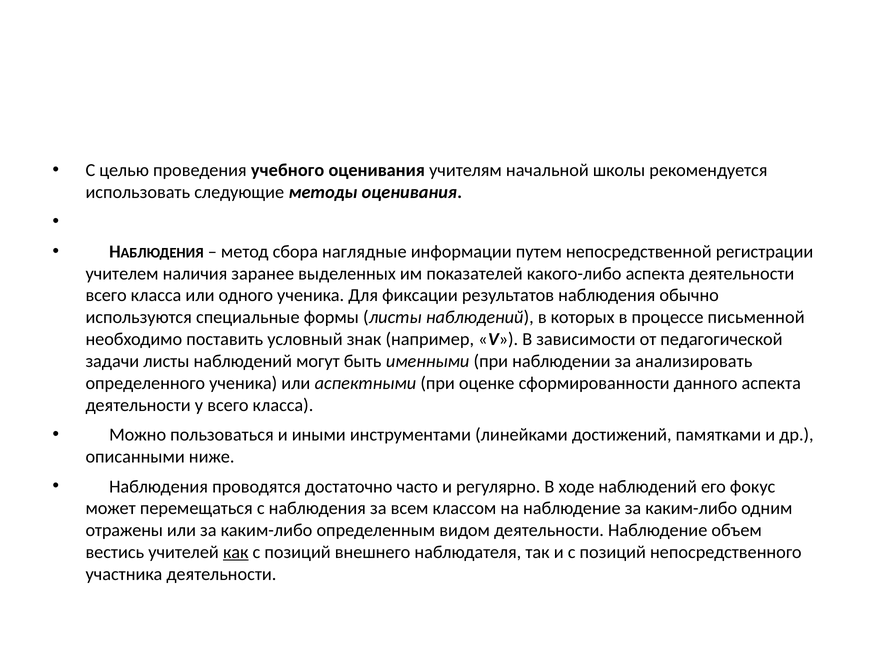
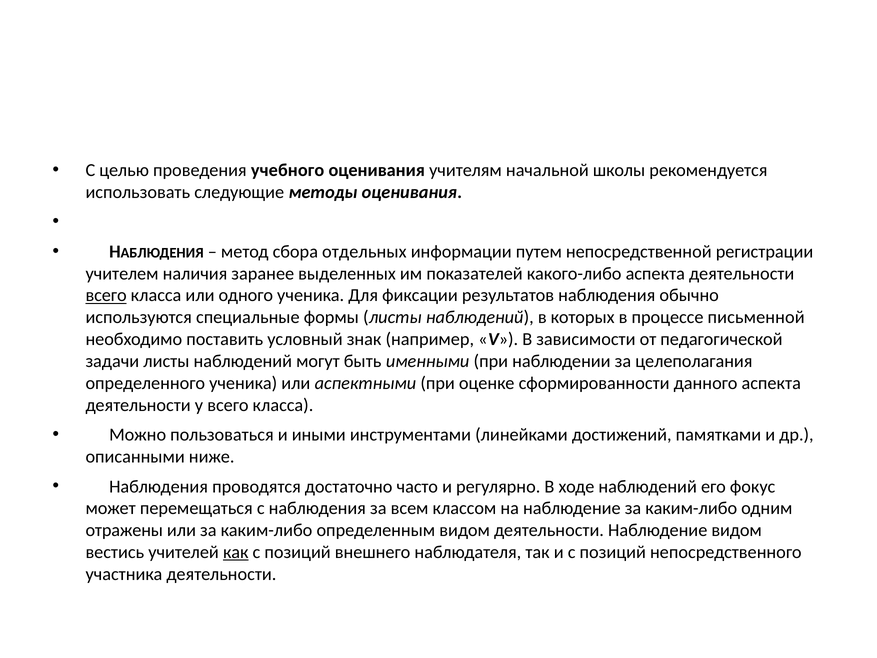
наглядные: наглядные -> отдельных (364, 251)
всего underline: none -> present (106, 295)
анализировать: анализировать -> целеполагания (694, 361)
Наблюдение объем: объем -> видом (737, 530)
